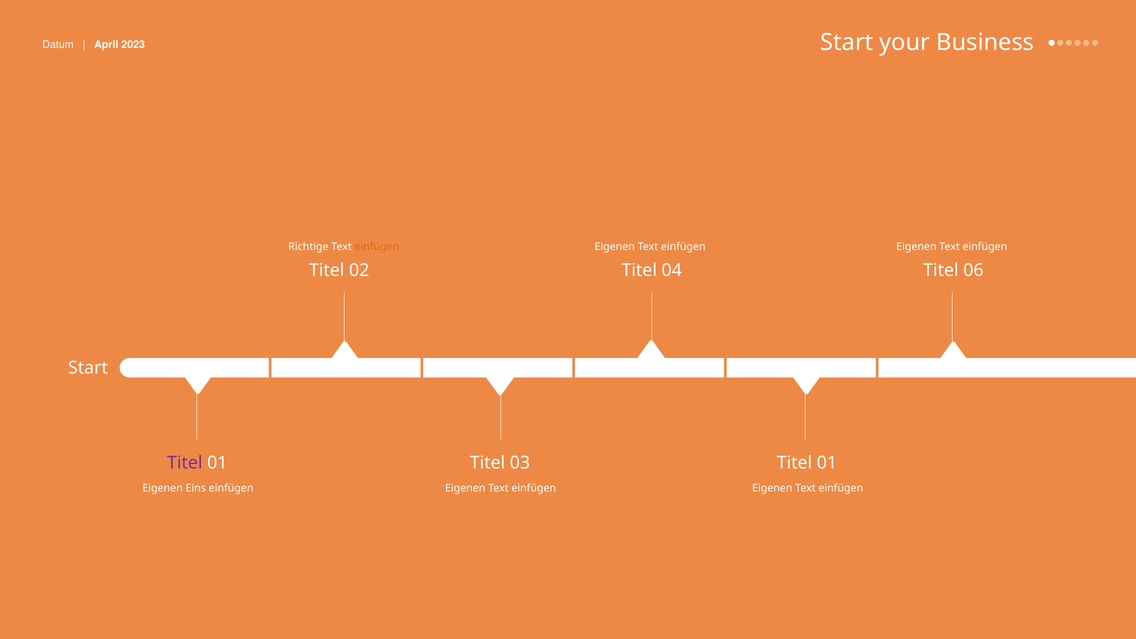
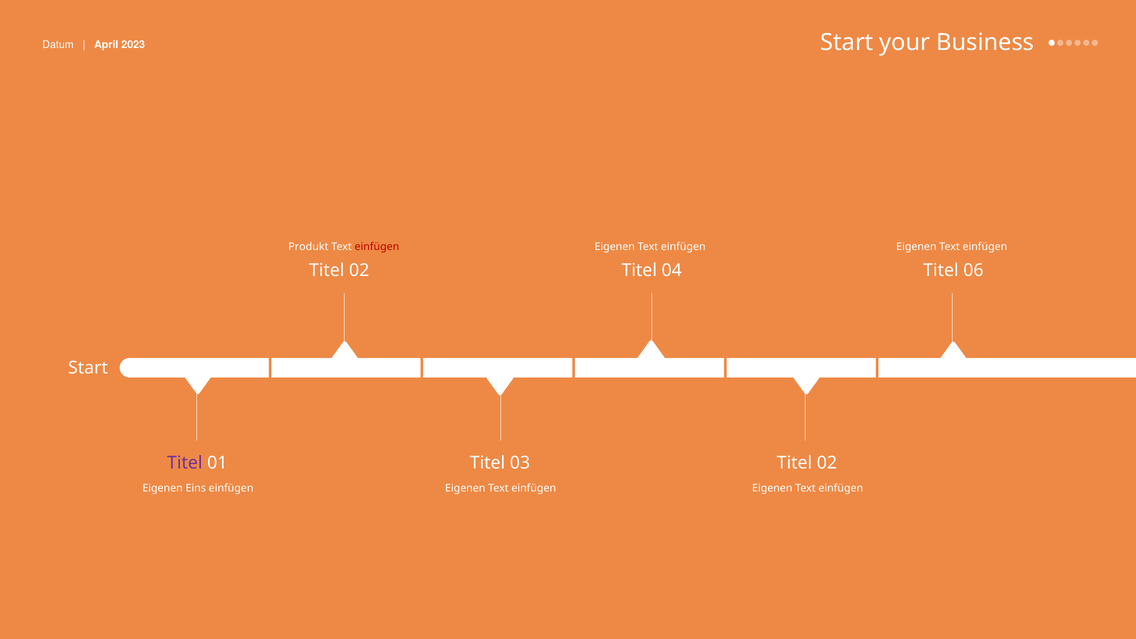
Richtige: Richtige -> Produkt (308, 247)
einfügen colour: orange -> red (377, 247)
01: 01 -> 02 (827, 463)
